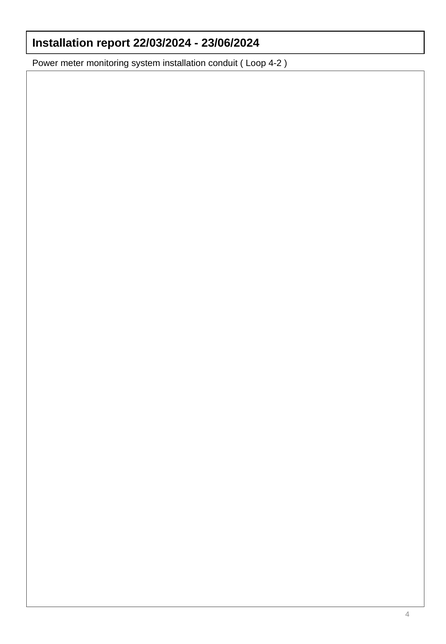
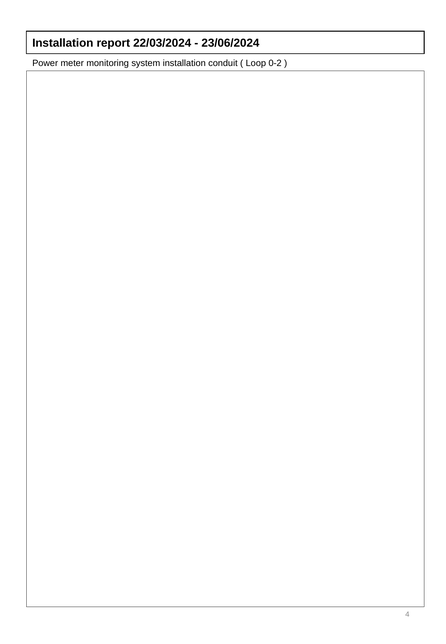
4-2: 4-2 -> 0-2 (275, 63)
